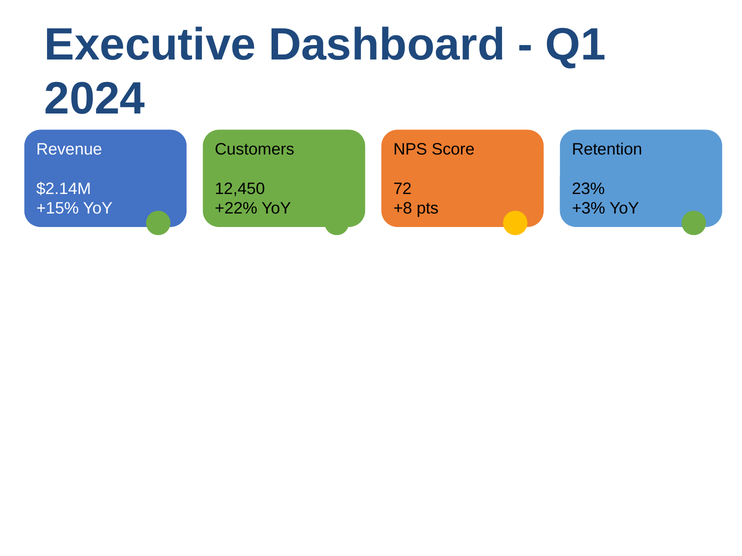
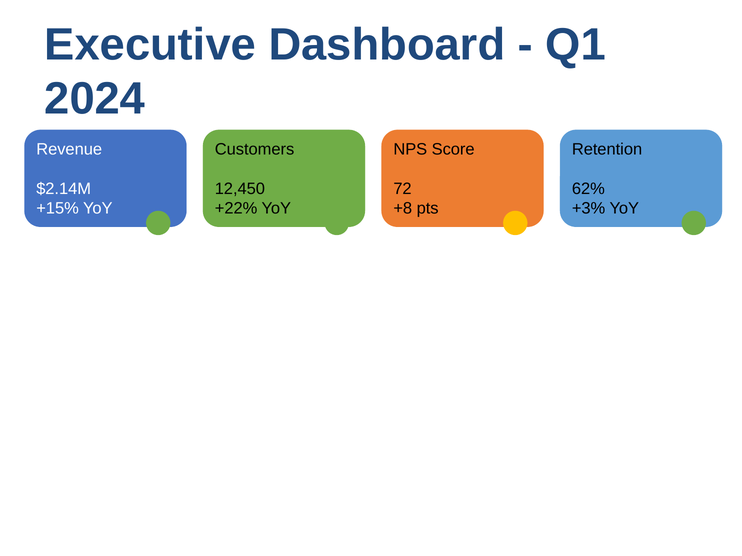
23%: 23% -> 62% (588, 189)
